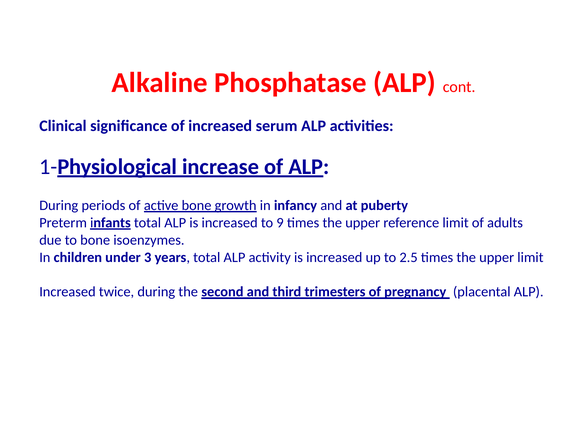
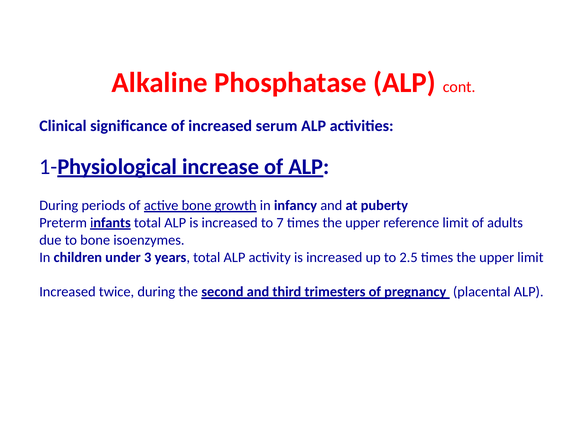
9: 9 -> 7 (280, 223)
